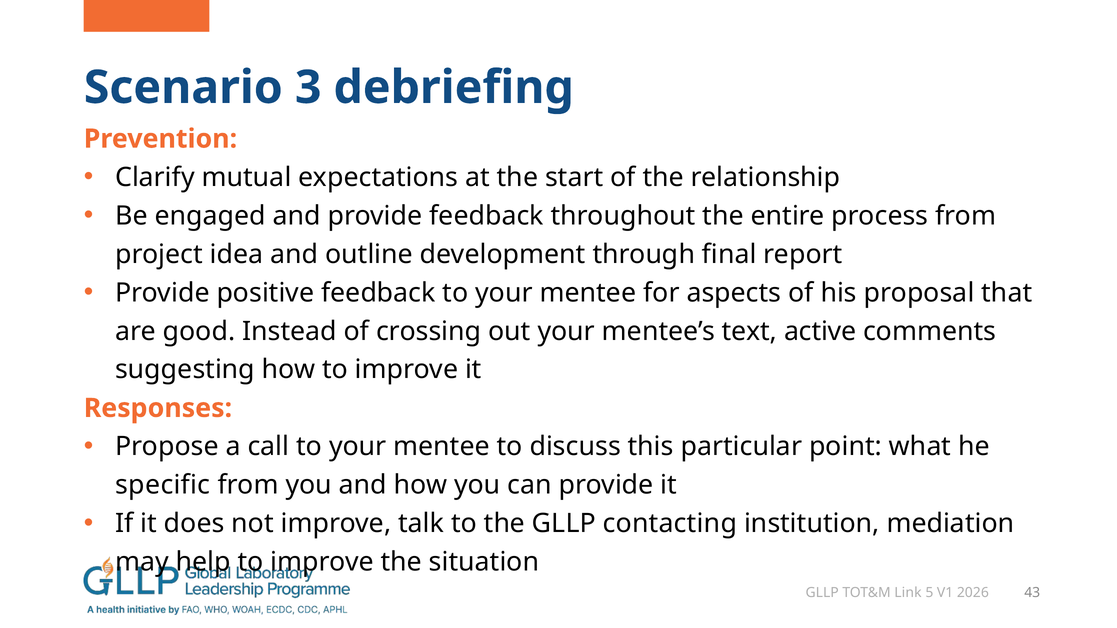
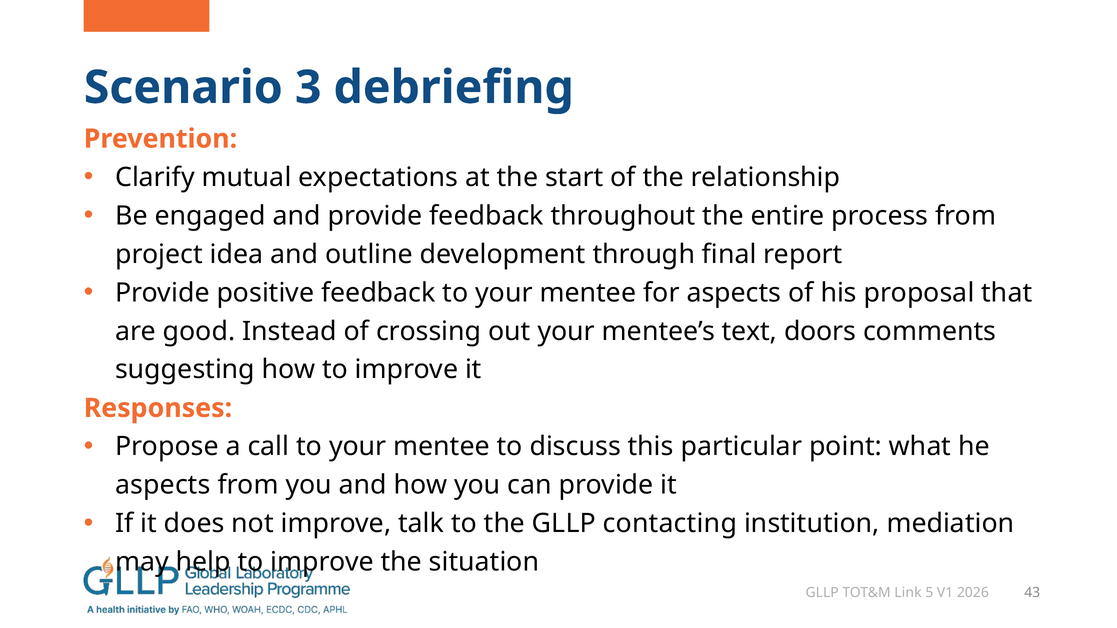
active: active -> doors (820, 331)
specific: specific -> aspects (163, 485)
